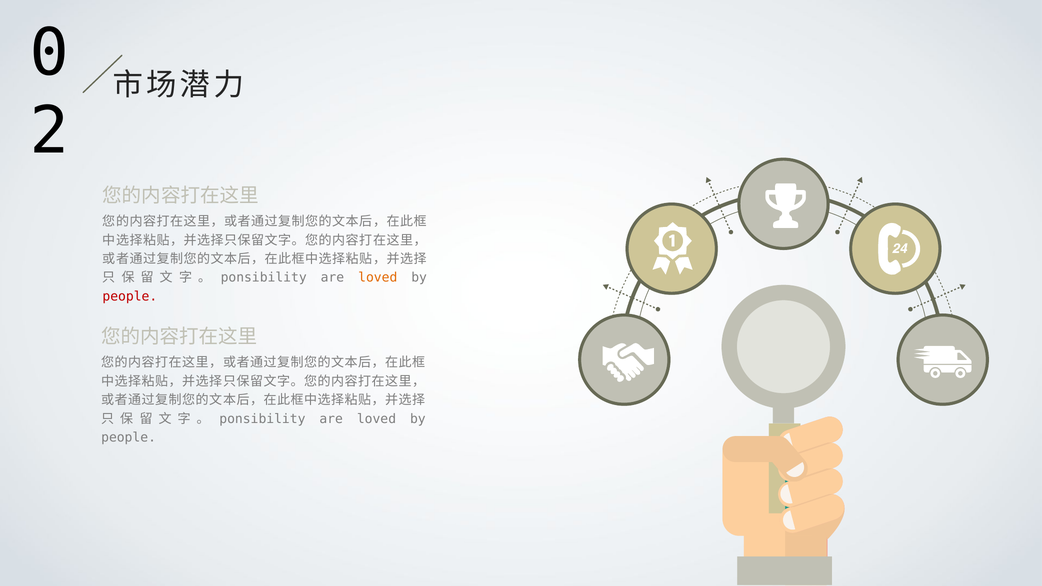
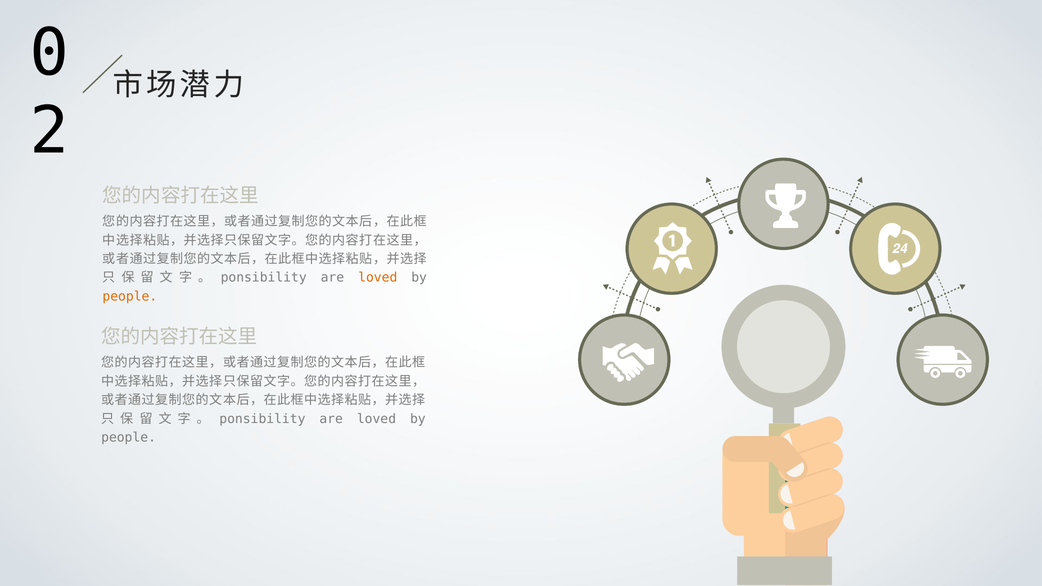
people colour: red -> orange (130, 296)
